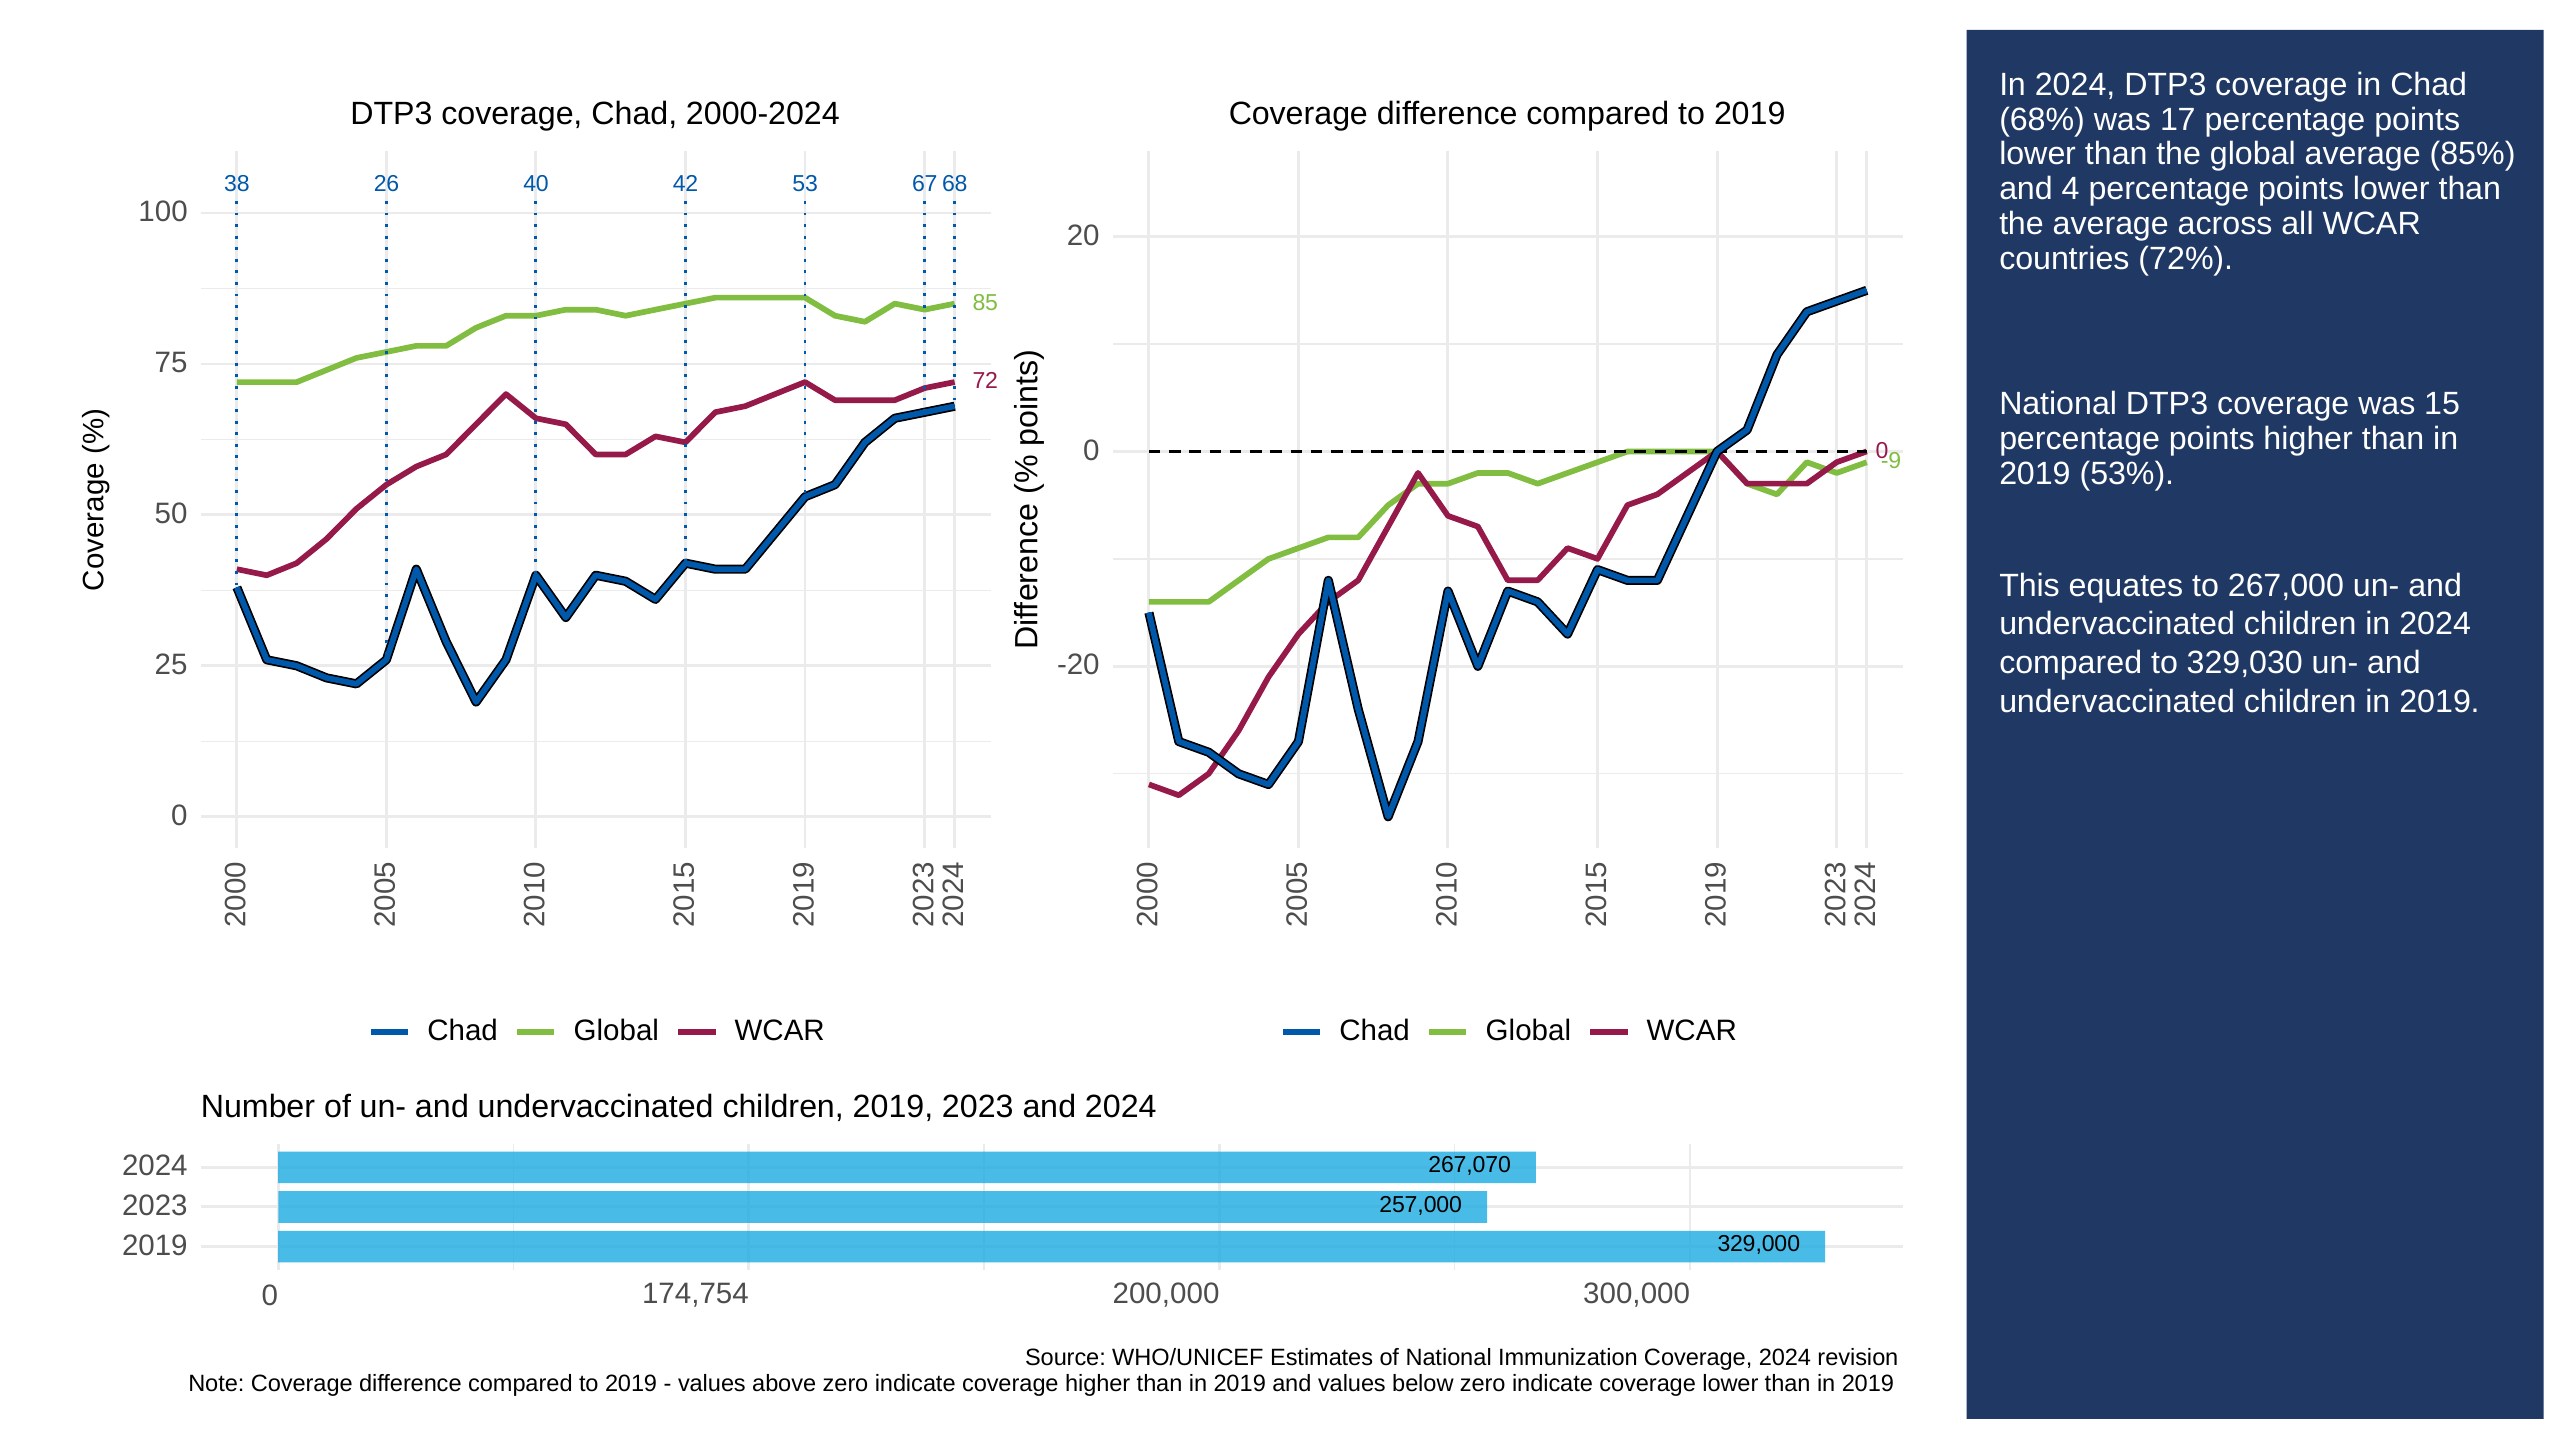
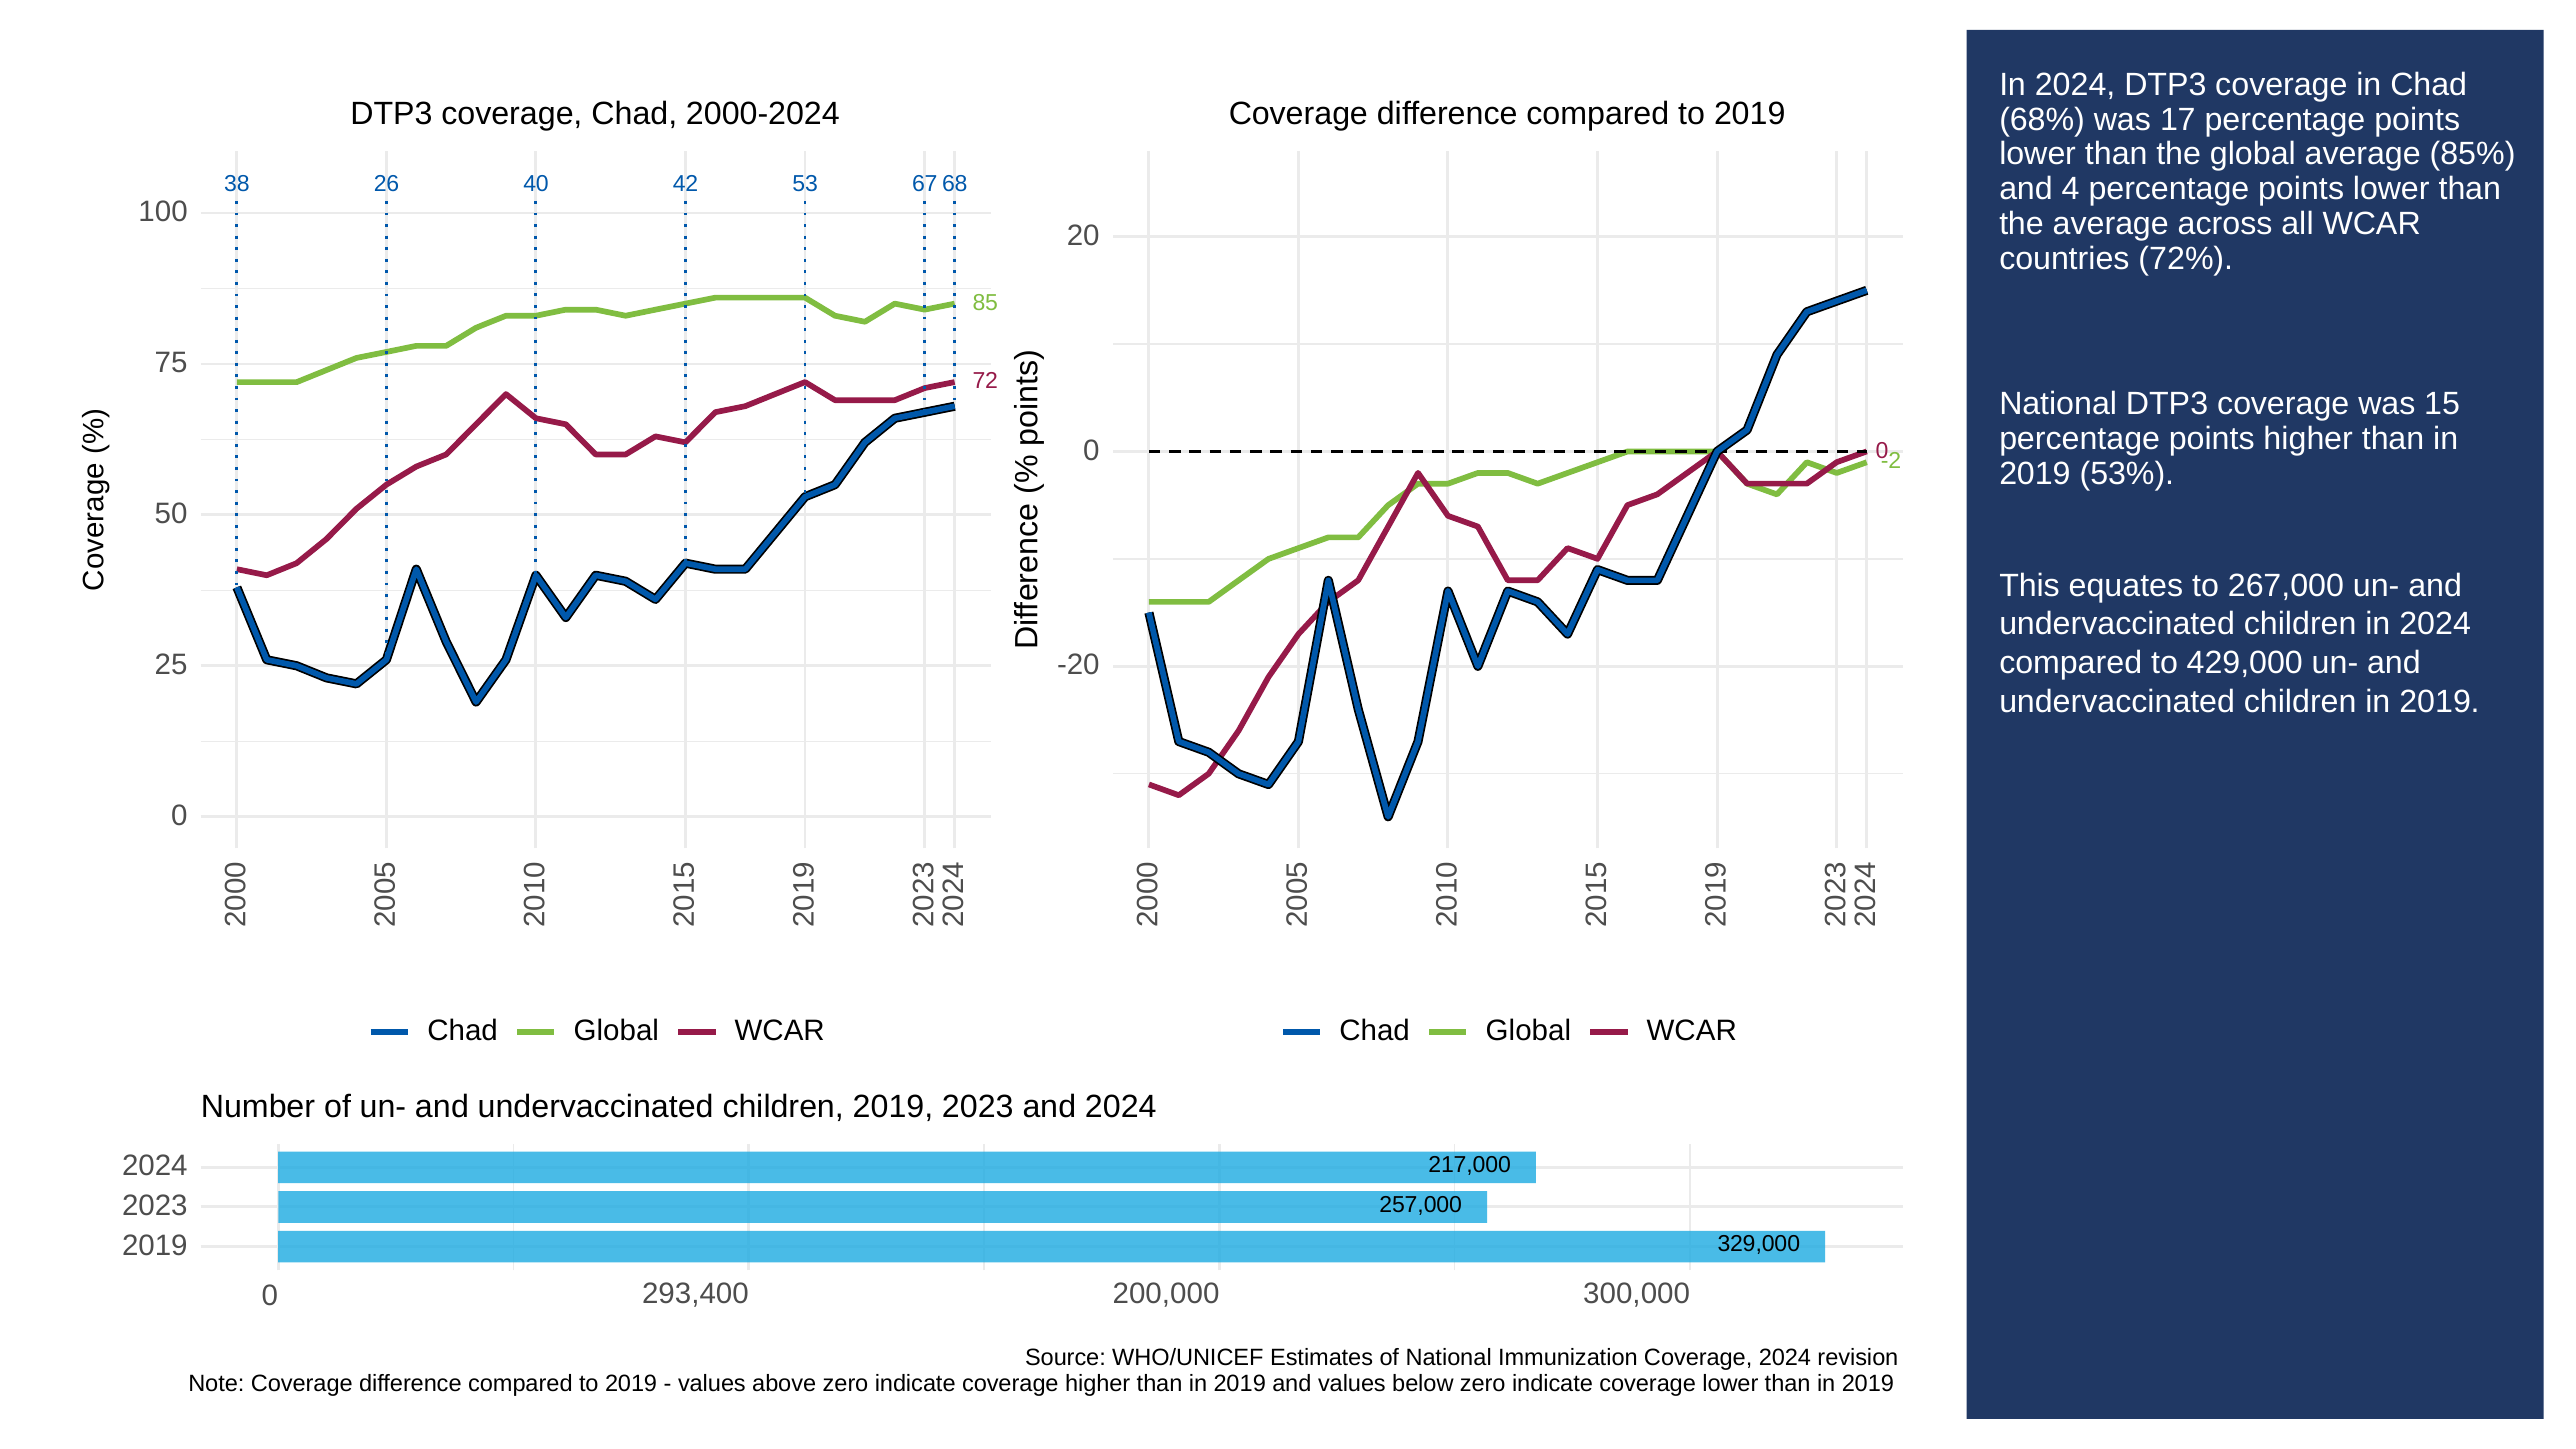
-9: -9 -> -2 (1891, 461)
329,030: 329,030 -> 429,000 (2245, 663)
267,070: 267,070 -> 217,000 (1470, 1165)
174,754: 174,754 -> 293,400 (695, 1294)
